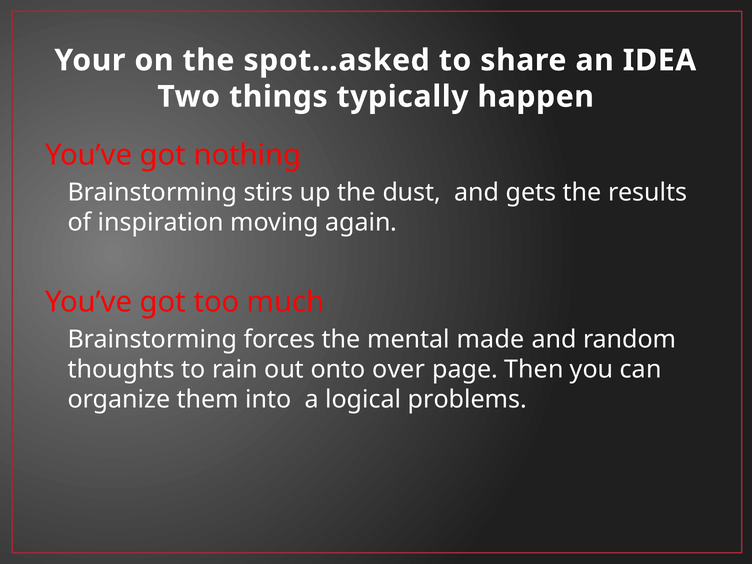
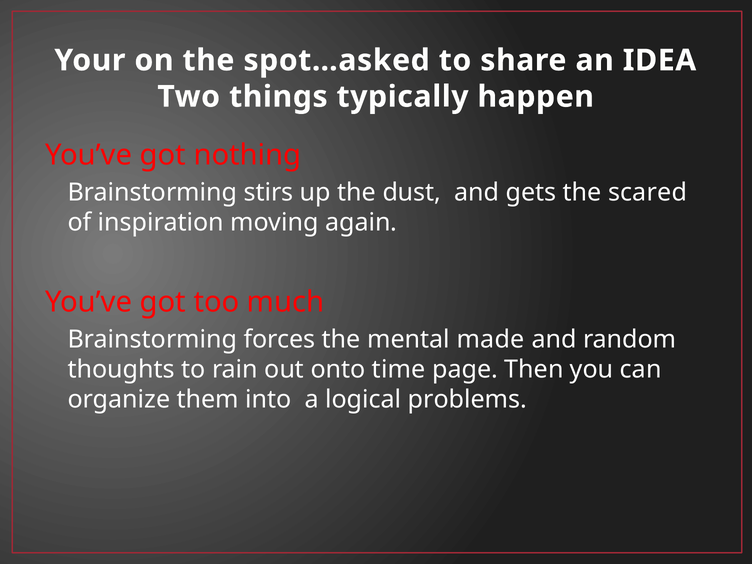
results: results -> scared (648, 192)
over: over -> time (399, 369)
